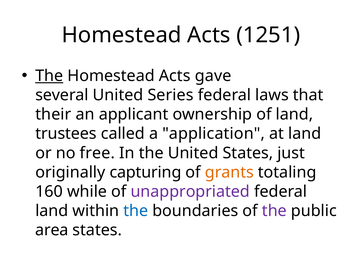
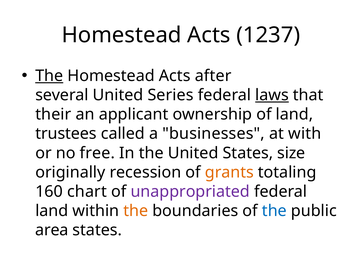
1251: 1251 -> 1237 (268, 35)
gave: gave -> after (213, 76)
laws underline: none -> present (272, 95)
application: application -> businesses (214, 134)
at land: land -> with (305, 134)
just: just -> size (291, 153)
capturing: capturing -> recession (145, 173)
while: while -> chart (87, 192)
the colour: blue -> orange (136, 211)
the colour: purple -> blue (274, 211)
